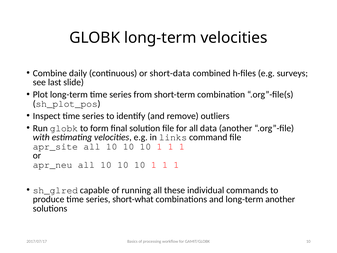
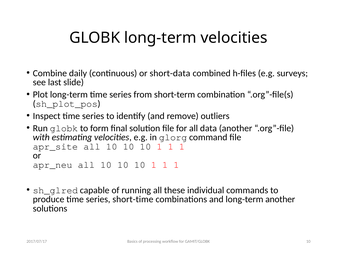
links: links -> glorg (173, 137)
short-what: short-what -> short-time (133, 199)
